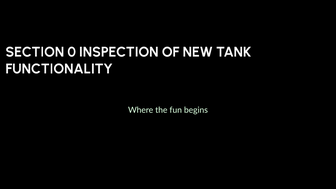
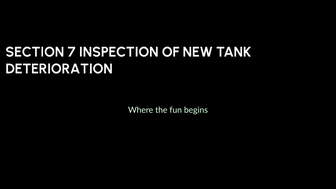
0: 0 -> 7 (72, 52)
FUNCTIONALITY: FUNCTIONALITY -> DETERIORATION (59, 69)
